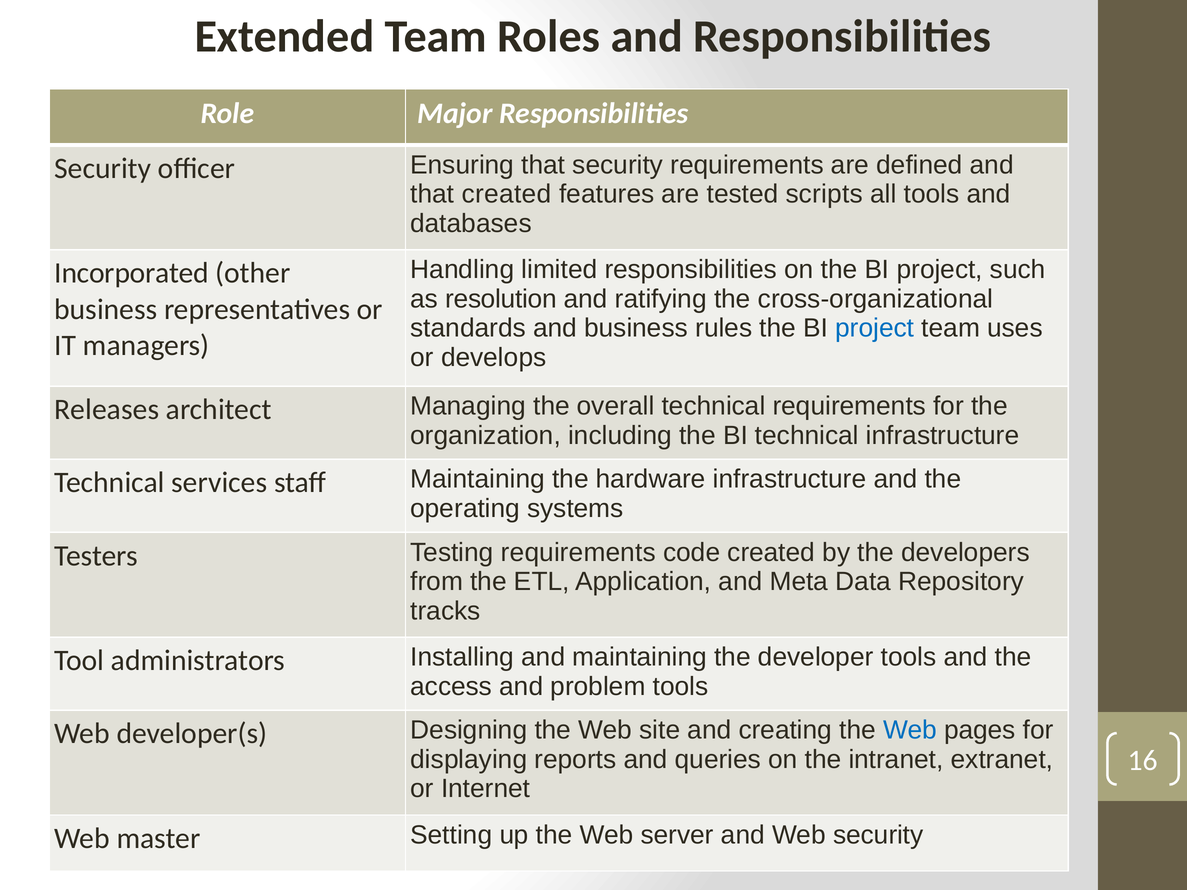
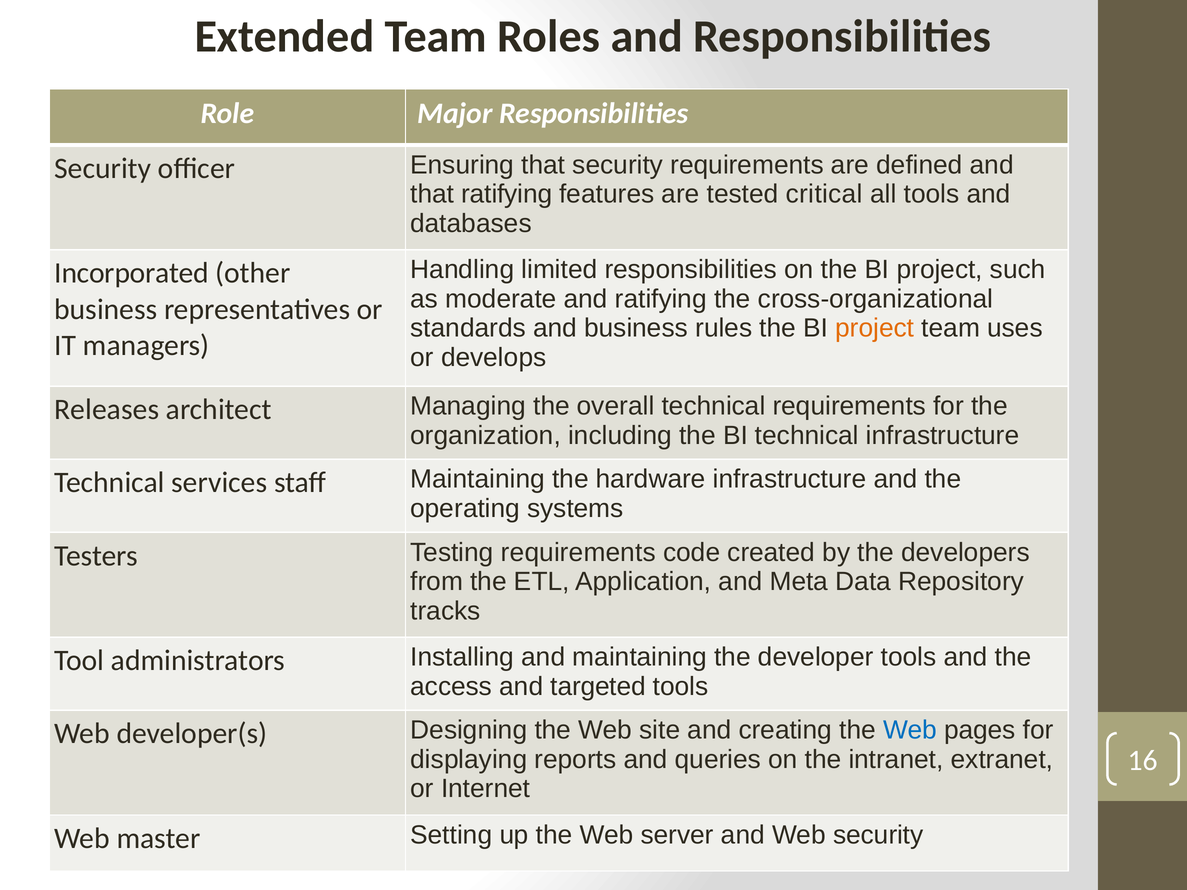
that created: created -> ratifying (507, 194)
scripts: scripts -> critical (824, 194)
resolution: resolution -> moderate (501, 299)
project colour: blue -> orange (875, 328)
problem: problem -> targeted (598, 687)
